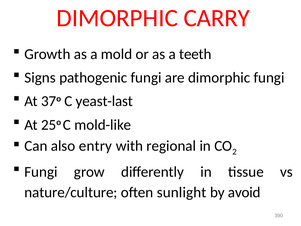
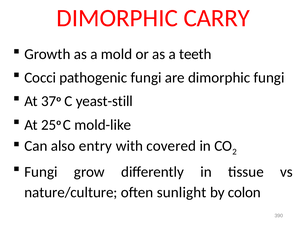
Signs: Signs -> Cocci (40, 78)
yeast-last: yeast-last -> yeast-still (104, 101)
regional: regional -> covered (171, 146)
avoid: avoid -> colon (244, 192)
